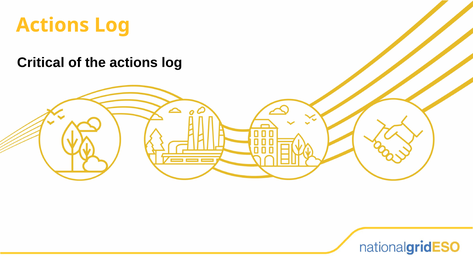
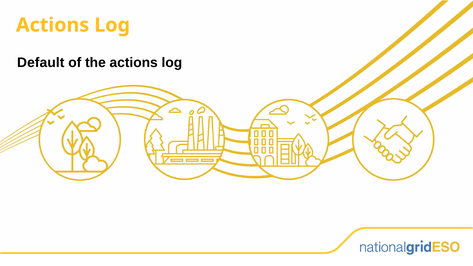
Critical: Critical -> Default (41, 63)
